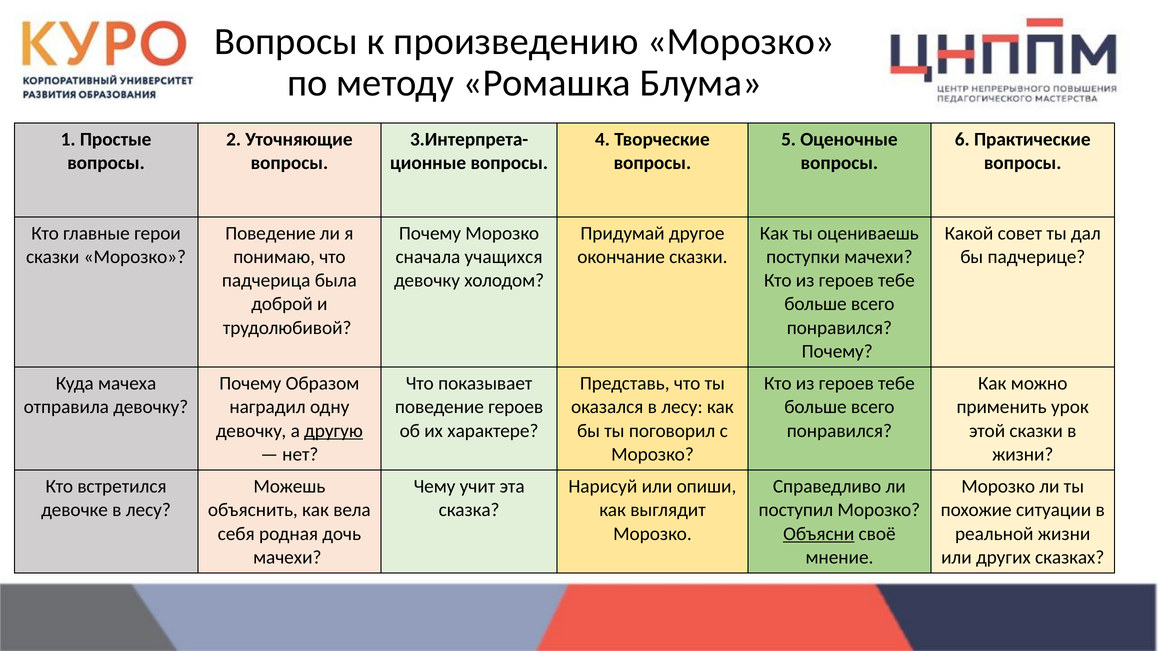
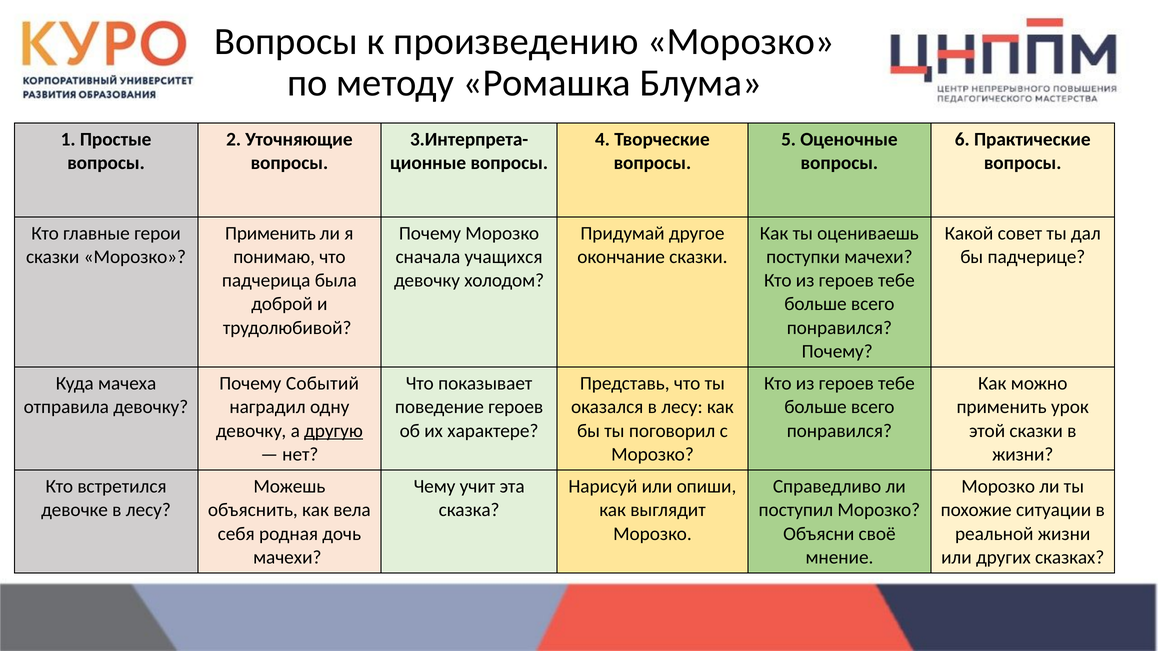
Поведение: Поведение -> Применить (270, 233)
Образом: Образом -> Событий (322, 384)
Объясни underline: present -> none (819, 534)
